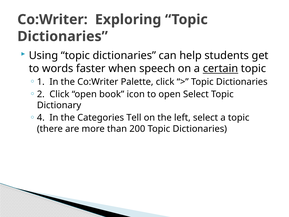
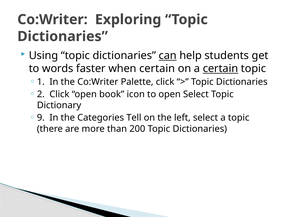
can underline: none -> present (168, 56)
when speech: speech -> certain (157, 69)
4: 4 -> 9 (41, 118)
